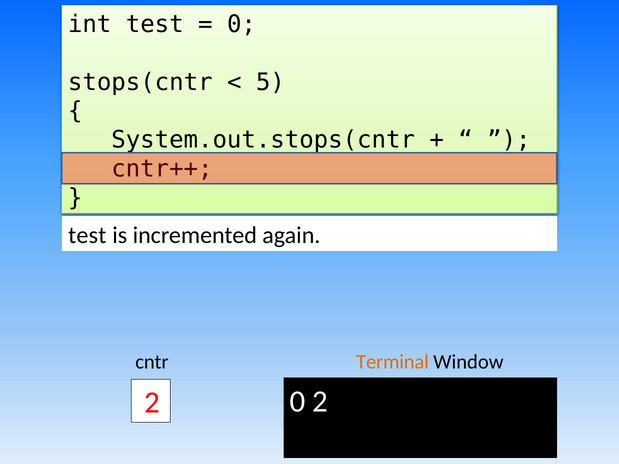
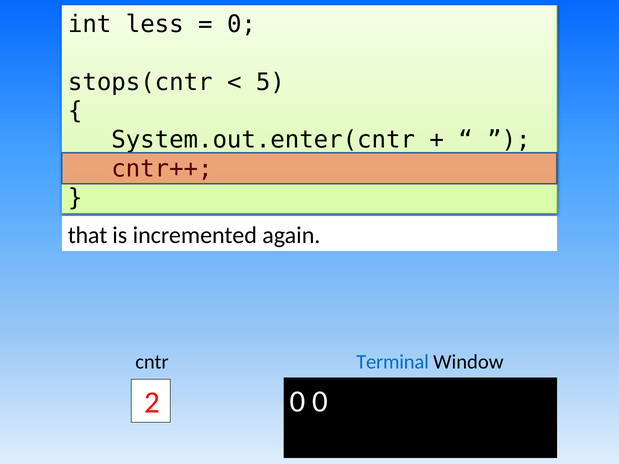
int test: test -> less (155, 24)
System.out.stops(cntr: System.out.stops(cntr -> System.out.enter(cntr (263, 140)
test: test -> that (88, 235)
Terminal colour: orange -> blue (393, 362)
0 2: 2 -> 0 (320, 402)
